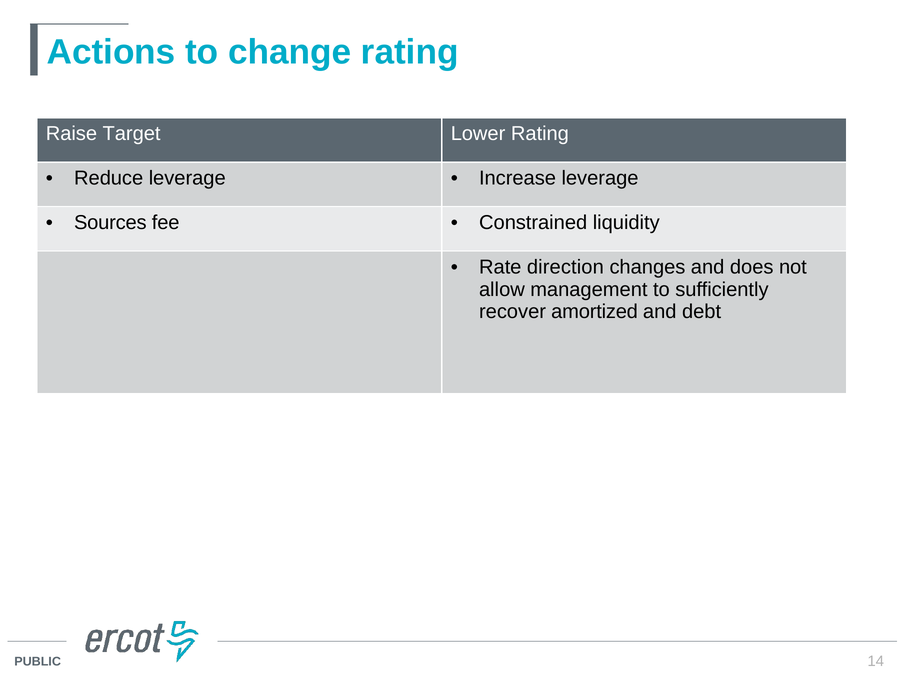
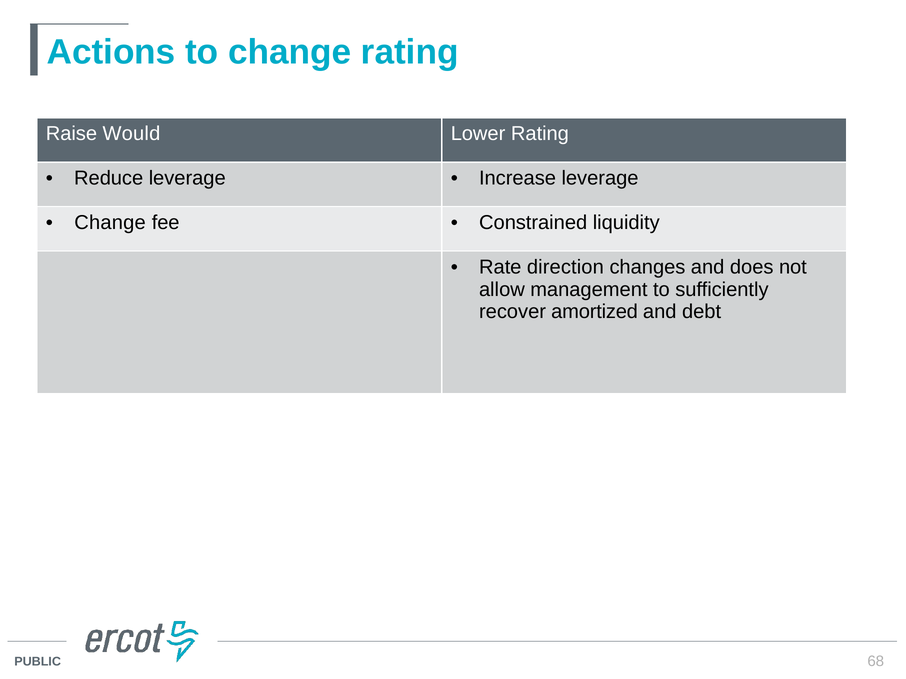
Target: Target -> Would (131, 134)
Sources: Sources -> Change (110, 223)
14: 14 -> 68 (876, 662)
